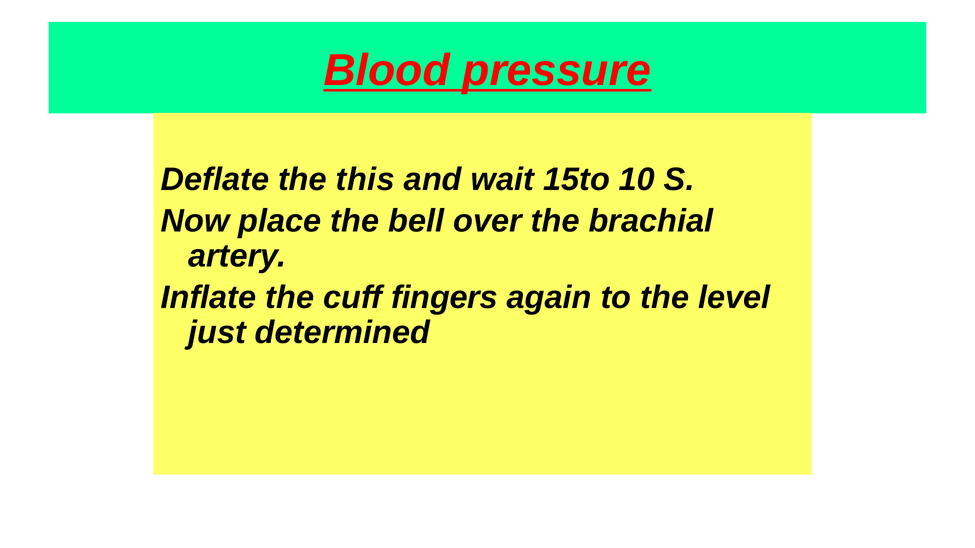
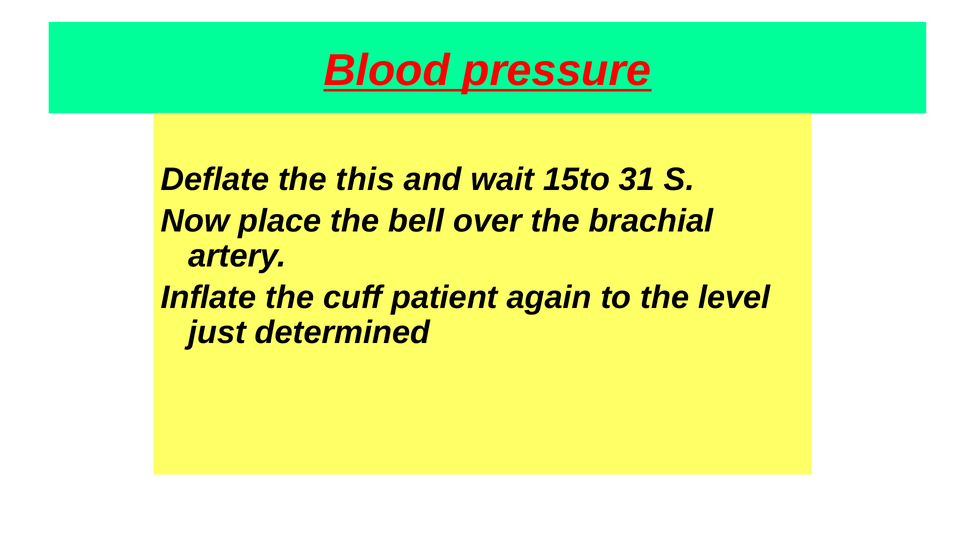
10: 10 -> 31 (637, 180)
fingers: fingers -> patient (444, 298)
